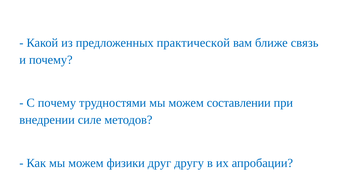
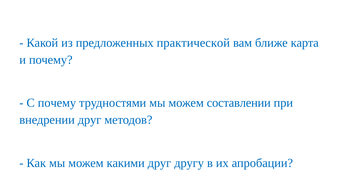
связь: связь -> карта (305, 43)
внедрении силе: силе -> друг (90, 120)
физики: физики -> какими (126, 163)
